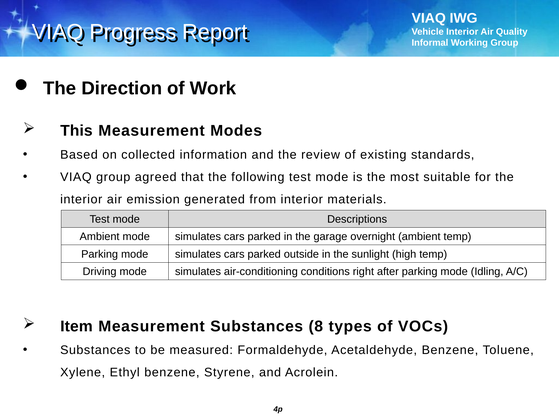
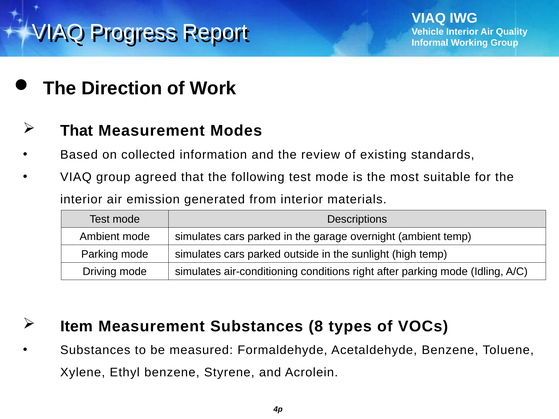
This: This -> That (77, 131)
